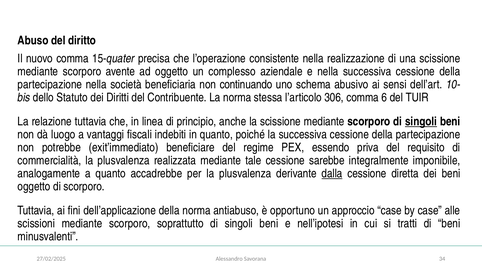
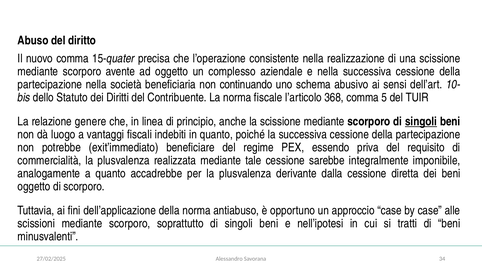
stessa: stessa -> fiscale (268, 98)
306: 306 -> 368 (334, 98)
6: 6 -> 5 (384, 98)
relazione tuttavia: tuttavia -> genere (91, 122)
dalla underline: present -> none (332, 174)
